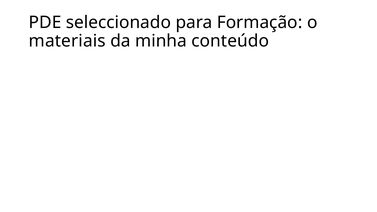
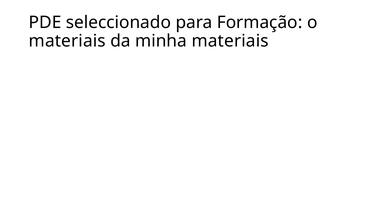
minha conteúdo: conteúdo -> materiais (230, 41)
